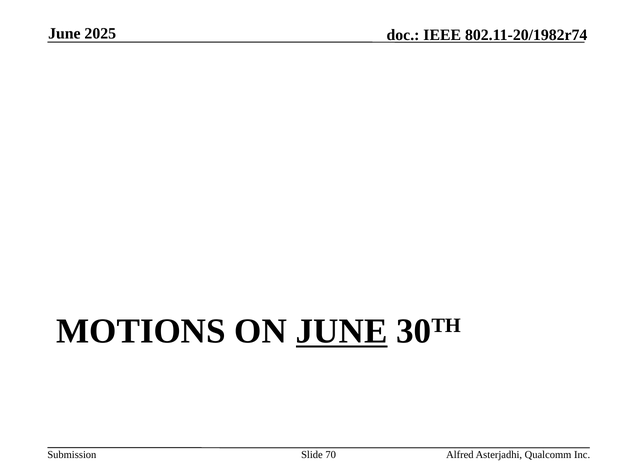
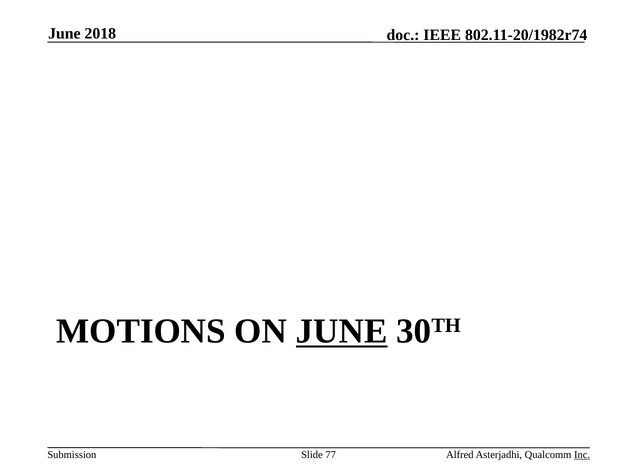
2025: 2025 -> 2018 (100, 34)
70: 70 -> 77 (331, 455)
Inc underline: none -> present (582, 455)
